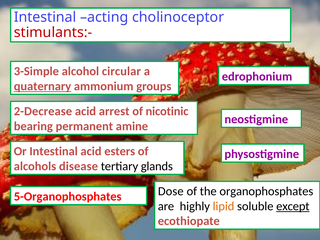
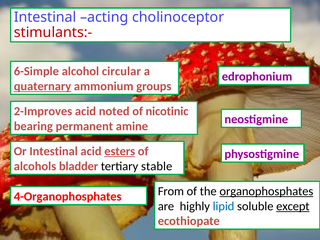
3-Simple: 3-Simple -> 6-Simple (36, 71)
2-Decrease: 2-Decrease -> 2-Improves (43, 111)
arrest: arrest -> noted (114, 111)
esters underline: none -> present (120, 151)
disease: disease -> bladder (79, 166)
glands: glands -> stable (157, 166)
Dose: Dose -> From (171, 191)
organophosphates underline: none -> present (266, 191)
5-Organophosphates: 5-Organophosphates -> 4-Organophosphates (68, 197)
lipid colour: orange -> blue (224, 206)
